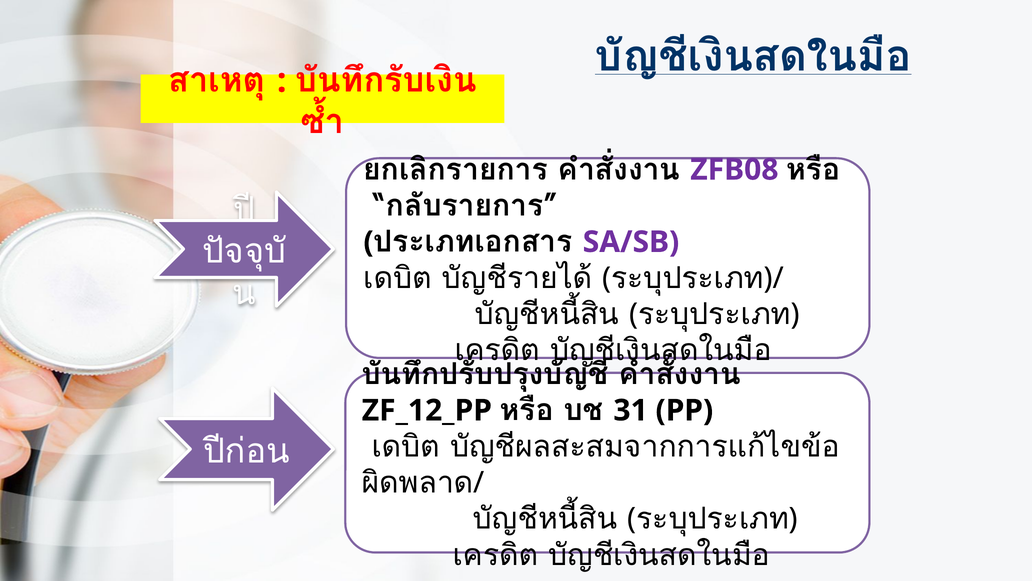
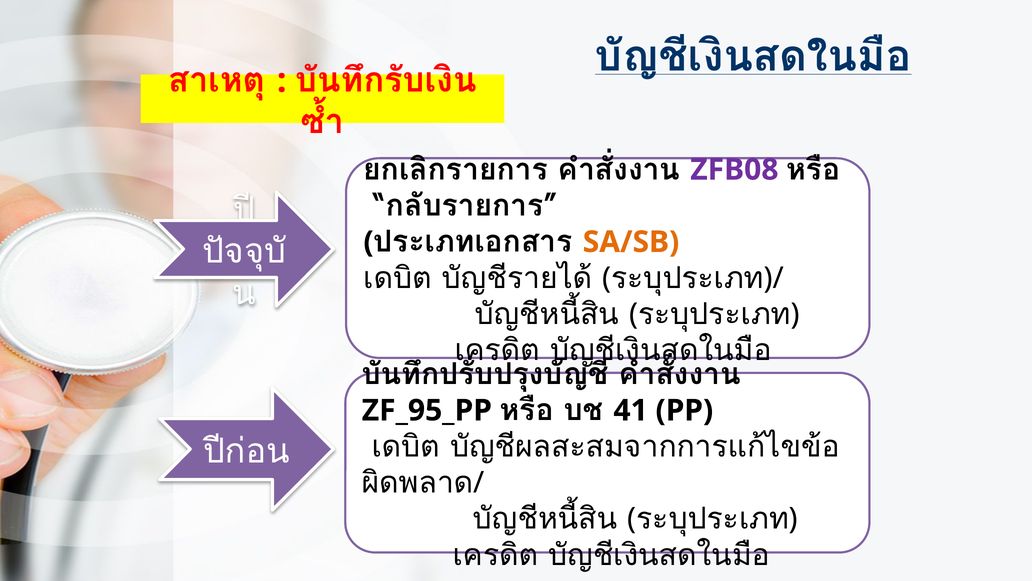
SA/SB colour: purple -> orange (631, 242)
ZF_12_PP: ZF_12_PP -> ZF_95_PP (427, 410)
31: 31 -> 41 (631, 410)
